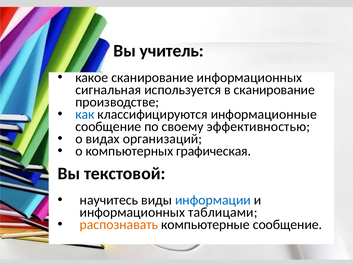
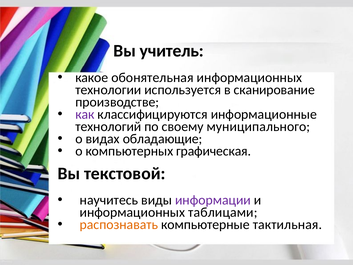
какое сканирование: сканирование -> обонятельная (152, 77)
сигнальная: сигнальная -> технологии (108, 90)
как colour: blue -> purple (85, 114)
сообщение: сообщение -> технологий (108, 126)
эффективностью: эффективностью -> муниципального (258, 126)
организаций: организаций -> обладающие (163, 139)
информации colour: blue -> purple (213, 200)
компьютерные сообщение: сообщение -> тактильная (287, 225)
